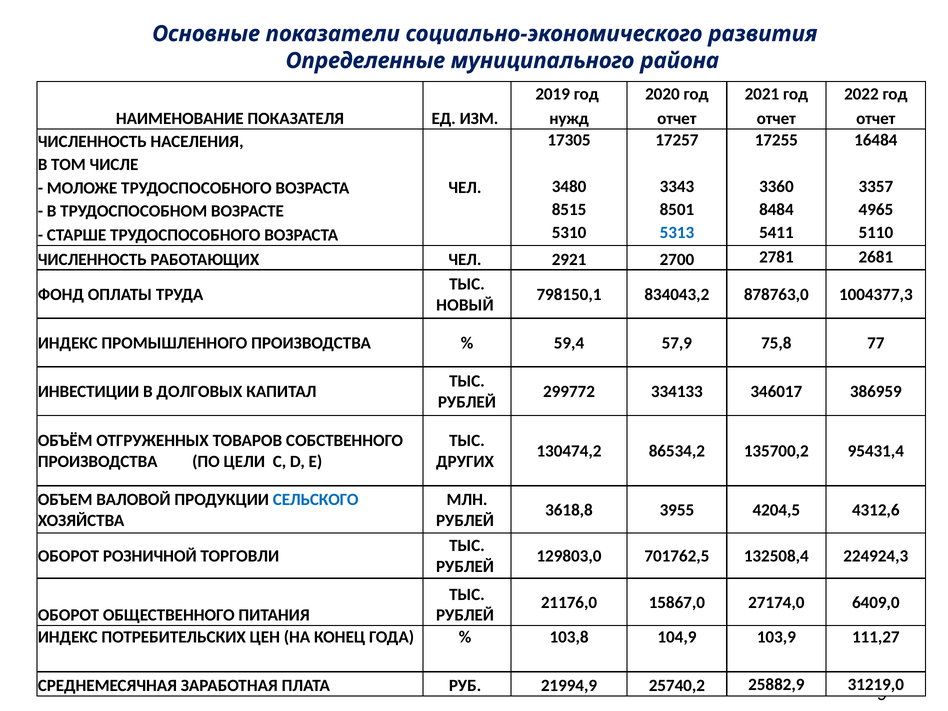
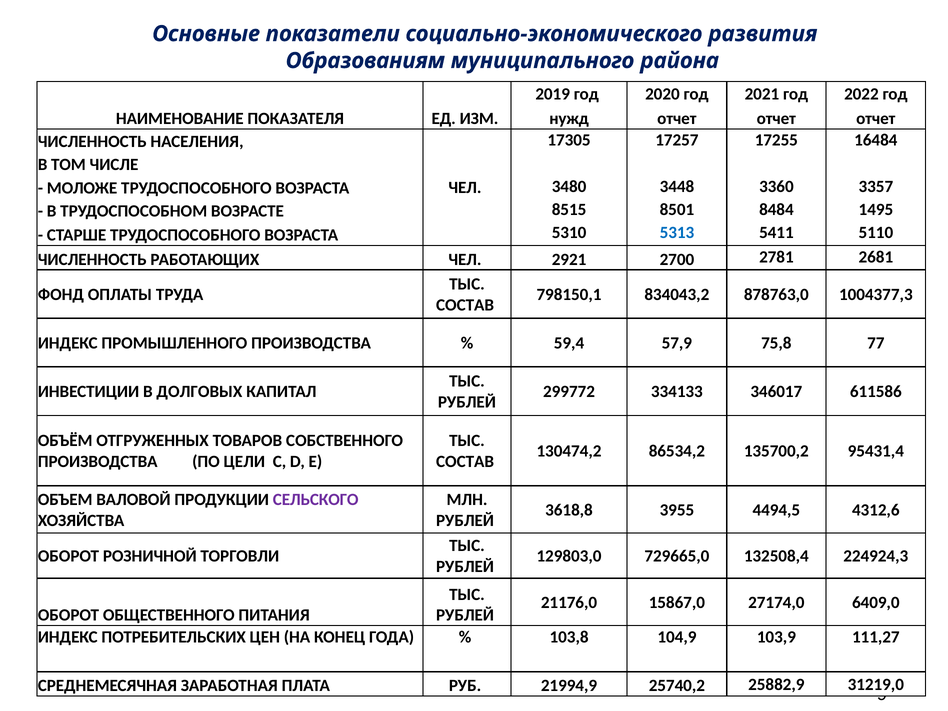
Определенные: Определенные -> Образованиям (365, 61)
3343: 3343 -> 3448 (677, 186)
4965: 4965 -> 1495 (876, 210)
НОВЫЙ: НОВЫЙ -> СОСТАВ (465, 305)
386959: 386959 -> 611586 (876, 392)
ДРУГИХ: ДРУГИХ -> СОСТАВ (465, 462)
СЕЛЬСКОГО colour: blue -> purple (316, 500)
4204,5: 4204,5 -> 4494,5 (776, 510)
701762,5: 701762,5 -> 729665,0 (677, 556)
